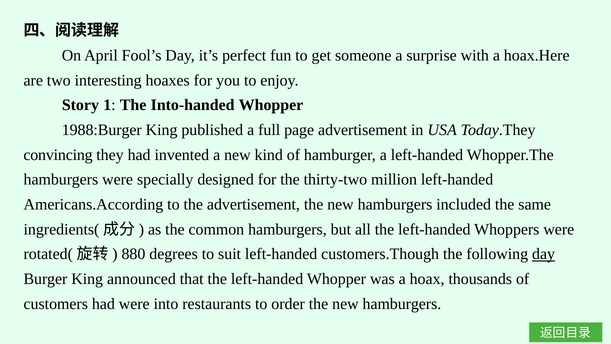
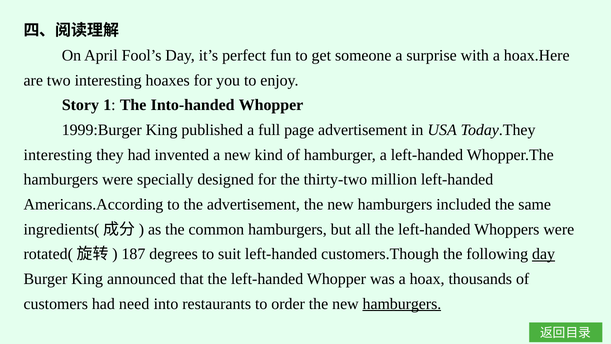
1988:Burger: 1988:Burger -> 1999:Burger (102, 130)
convincing: convincing -> interesting (58, 155)
880: 880 -> 187 (133, 254)
had were: were -> need (134, 304)
hamburgers underline: none -> present (402, 304)
